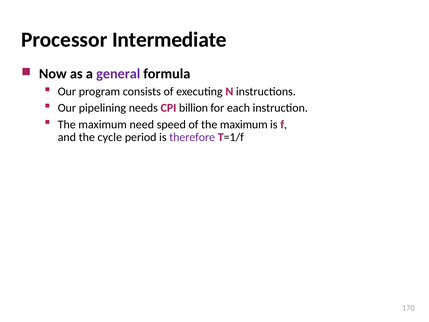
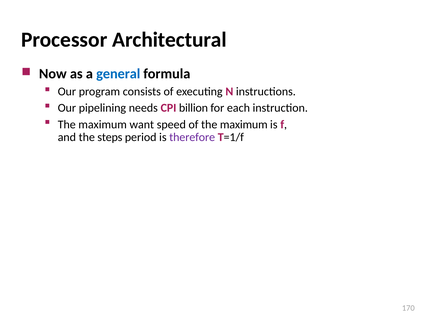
Intermediate: Intermediate -> Architectural (169, 40)
general colour: purple -> blue (118, 74)
need: need -> want (142, 124)
cycle: cycle -> steps (110, 137)
